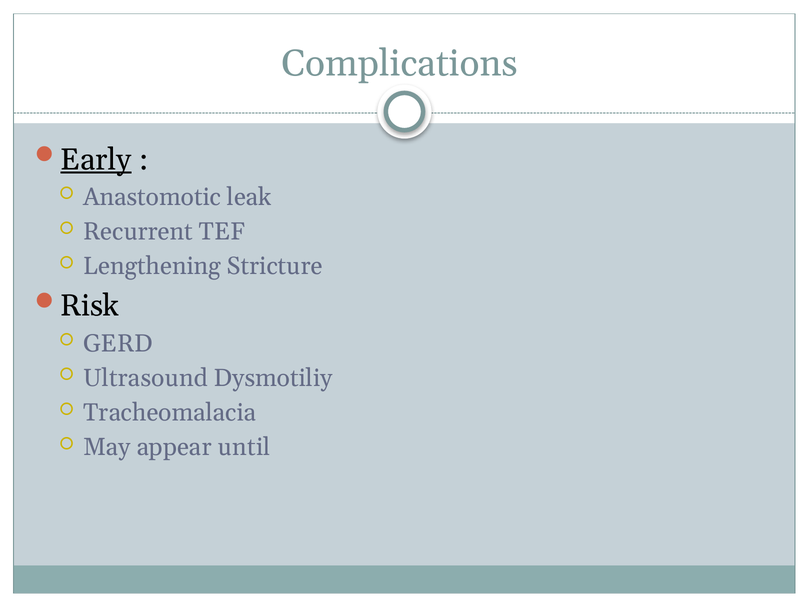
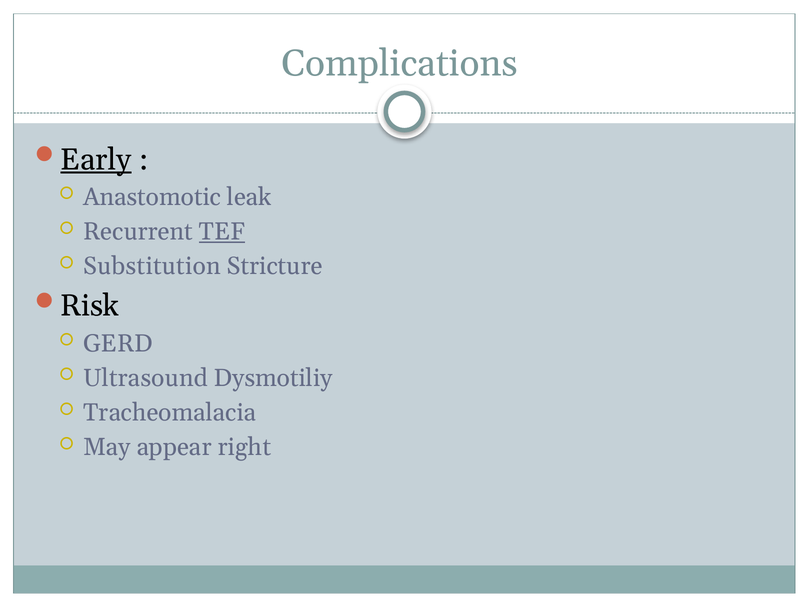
TEF underline: none -> present (222, 232)
Lengthening: Lengthening -> Substitution (152, 266)
until: until -> right (244, 447)
